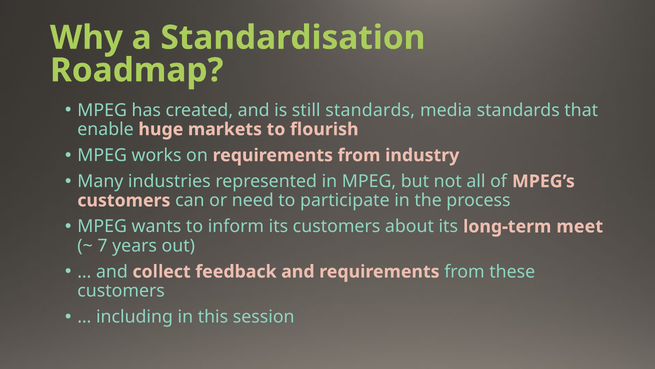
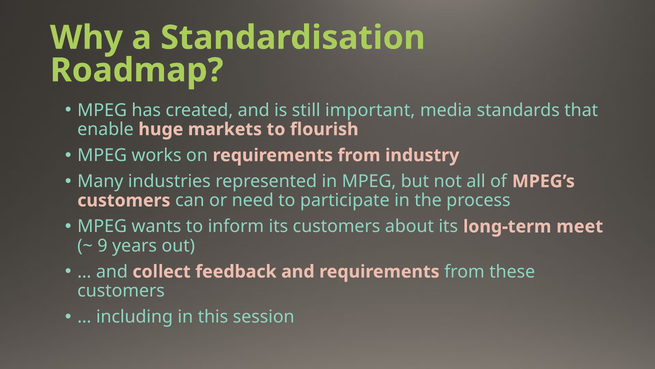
still standards: standards -> important (370, 110)
7: 7 -> 9 (102, 245)
